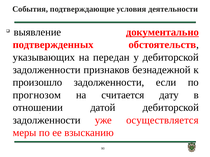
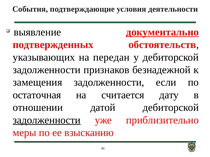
произошло: произошло -> замещения (37, 83)
прогнозом: прогнозом -> остаточная (37, 95)
задолженности underline: none -> present (47, 120)
осуществляется: осуществляется -> приблизительно (162, 120)
